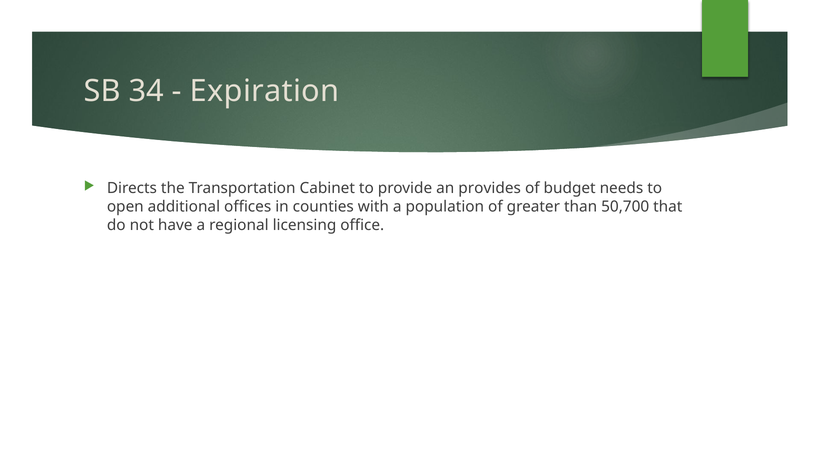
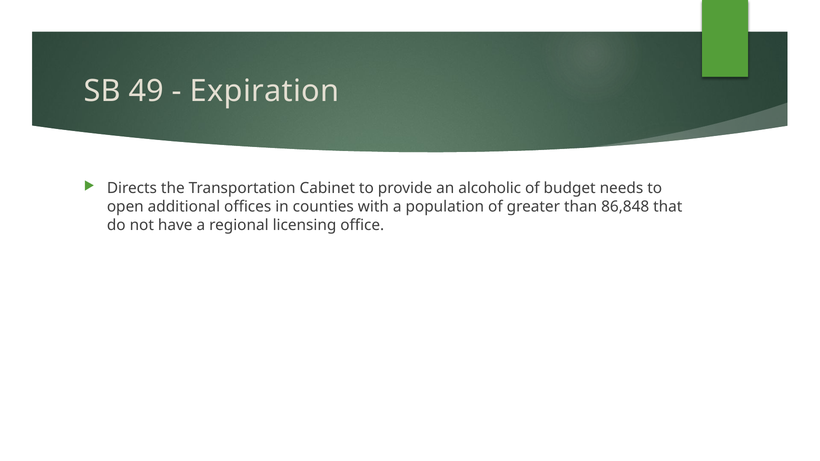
34: 34 -> 49 (146, 91)
provides: provides -> alcoholic (490, 188)
50,700: 50,700 -> 86,848 (625, 207)
